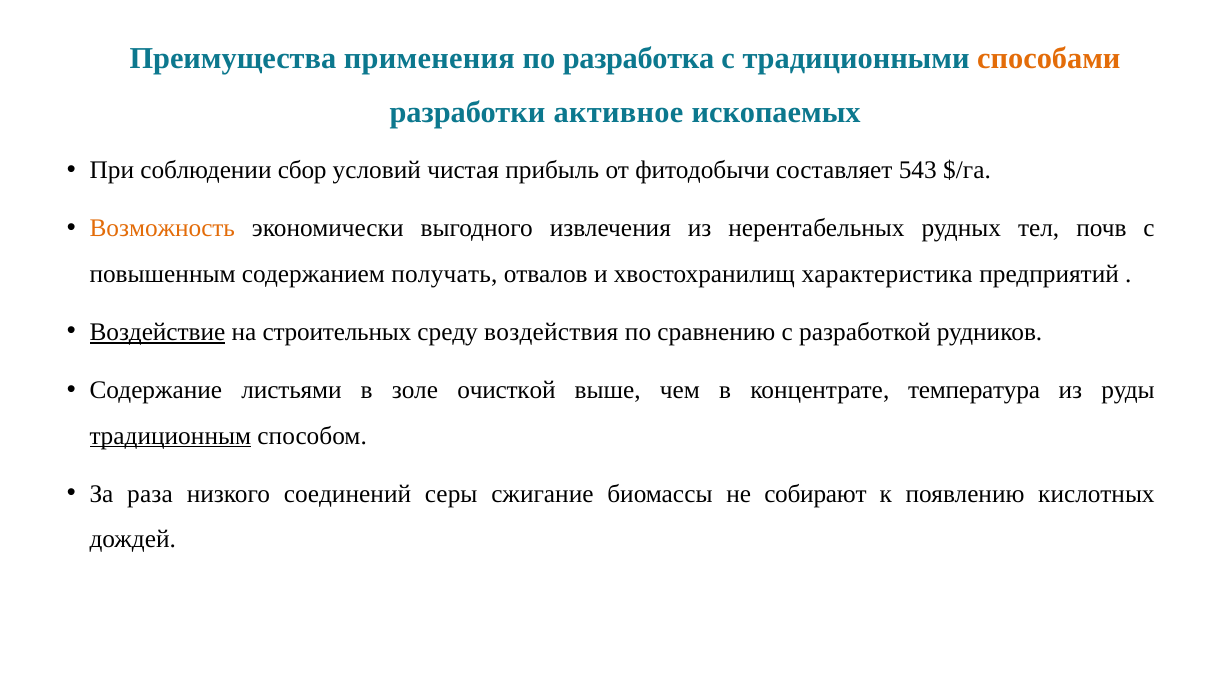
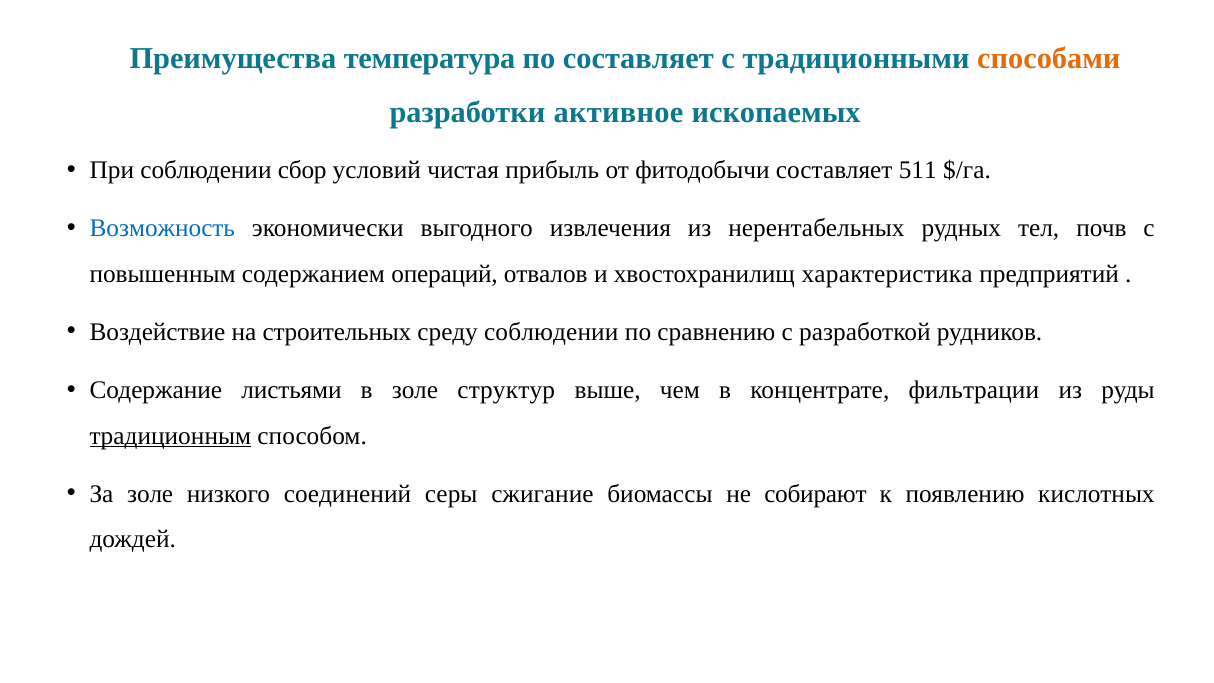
применения: применения -> температура (430, 58)
по разработка: разработка -> составляет (638, 58)
543: 543 -> 511 (918, 170)
Возможность colour: orange -> blue (162, 228)
получать: получать -> операций (445, 274)
Воздействие underline: present -> none (157, 332)
среду воздействия: воздействия -> соблюдении (551, 332)
очисткой: очисткой -> структур (506, 390)
температура: температура -> фильтрации (974, 390)
За раза: раза -> золе (150, 494)
